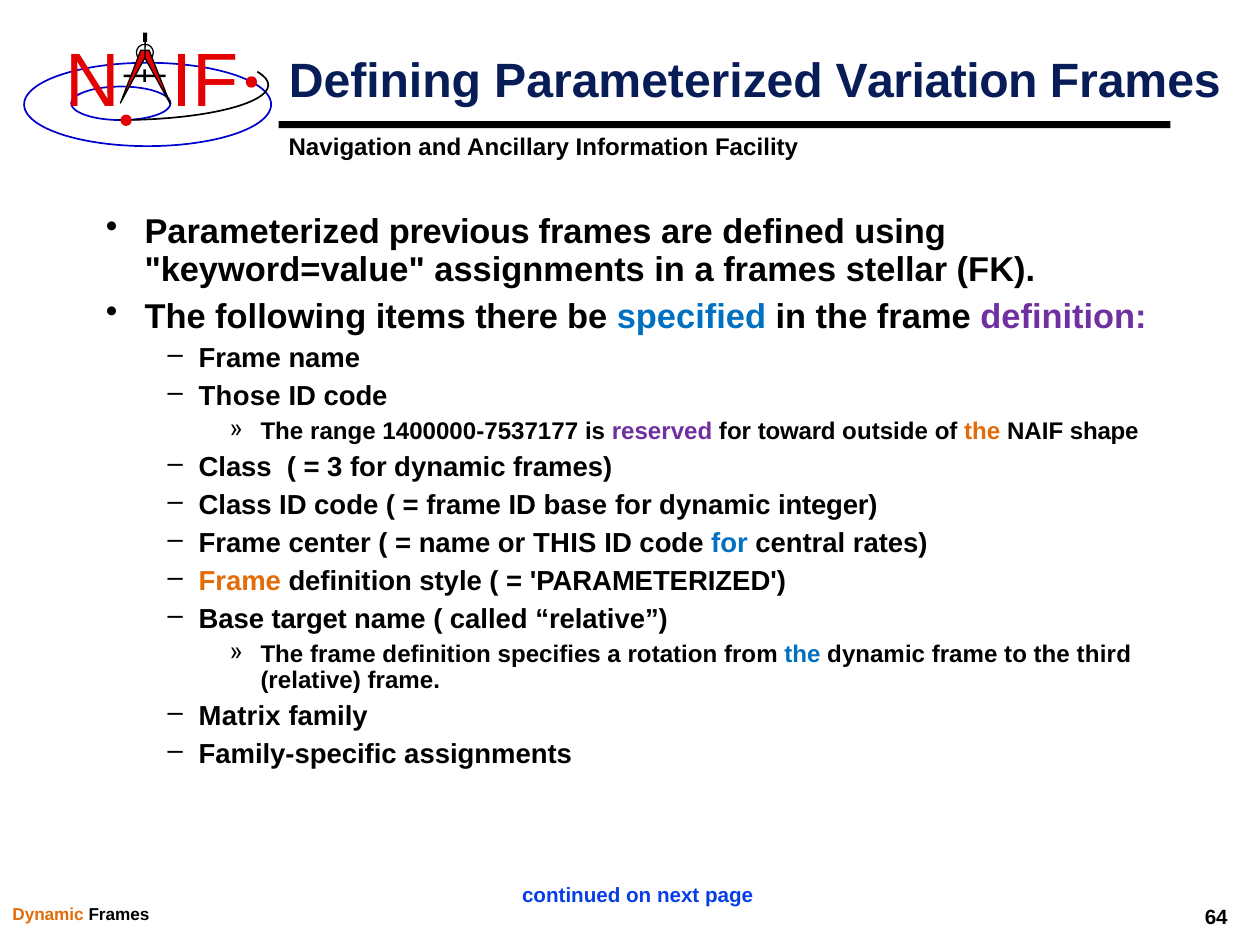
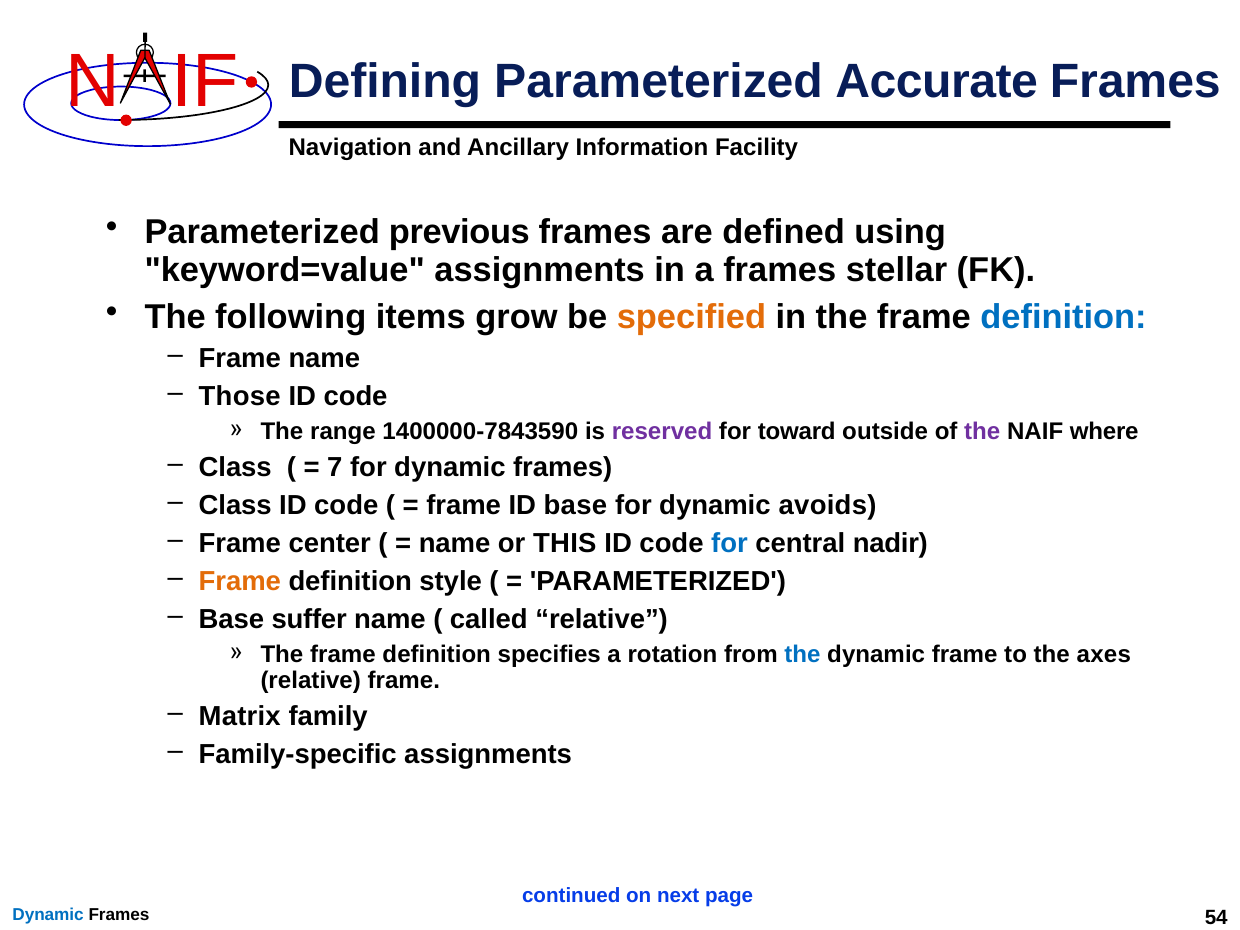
Variation: Variation -> Accurate (937, 82)
there: there -> grow (516, 317)
specified colour: blue -> orange (691, 317)
definition colour: purple -> blue (1064, 317)
1400000-7537177: 1400000-7537177 -> 1400000-7843590 (480, 432)
the colour: orange -> purple (982, 432)
shape: shape -> where (1104, 432)
3: 3 -> 7 (335, 468)
integer: integer -> avoids (828, 506)
rates: rates -> nadir (890, 544)
target: target -> suffer (309, 620)
third: third -> axes (1104, 655)
Dynamic colour: orange -> blue (48, 915)
64: 64 -> 54 (1216, 918)
